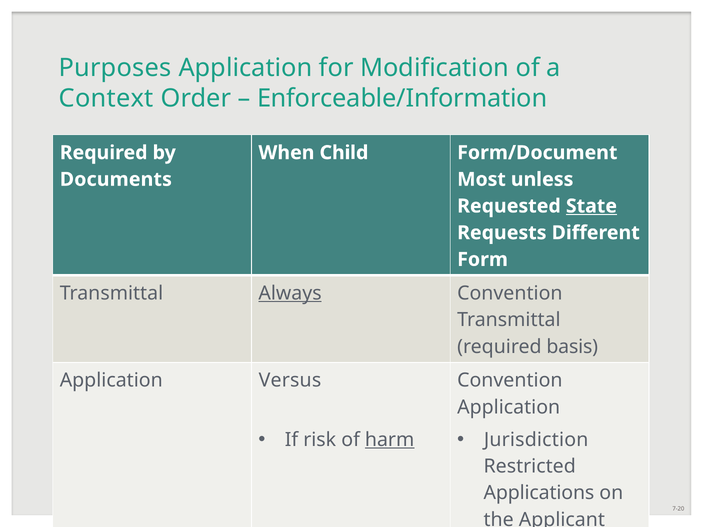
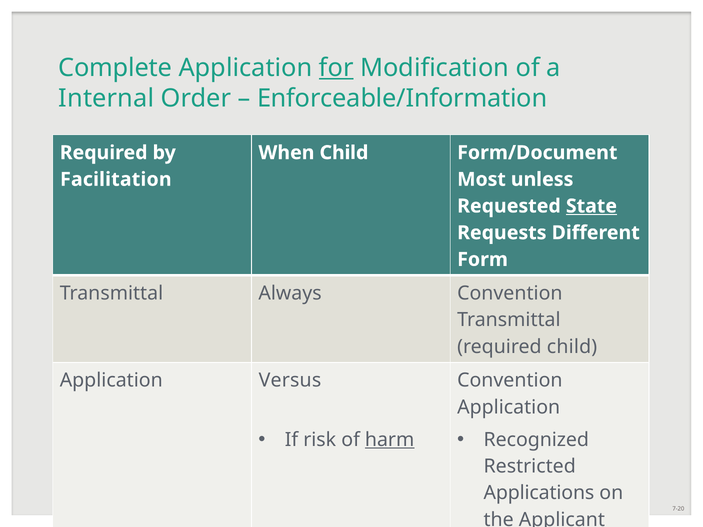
Purposes: Purposes -> Complete (115, 68)
for underline: none -> present (336, 68)
Context: Context -> Internal (106, 98)
Documents: Documents -> Facilitation (116, 179)
Always underline: present -> none (290, 293)
required basis: basis -> child (572, 347)
Jurisdiction: Jurisdiction -> Recognized (536, 440)
